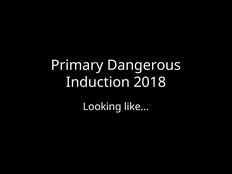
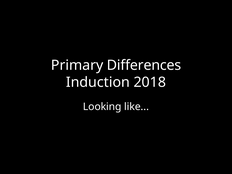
Dangerous: Dangerous -> Differences (144, 65)
